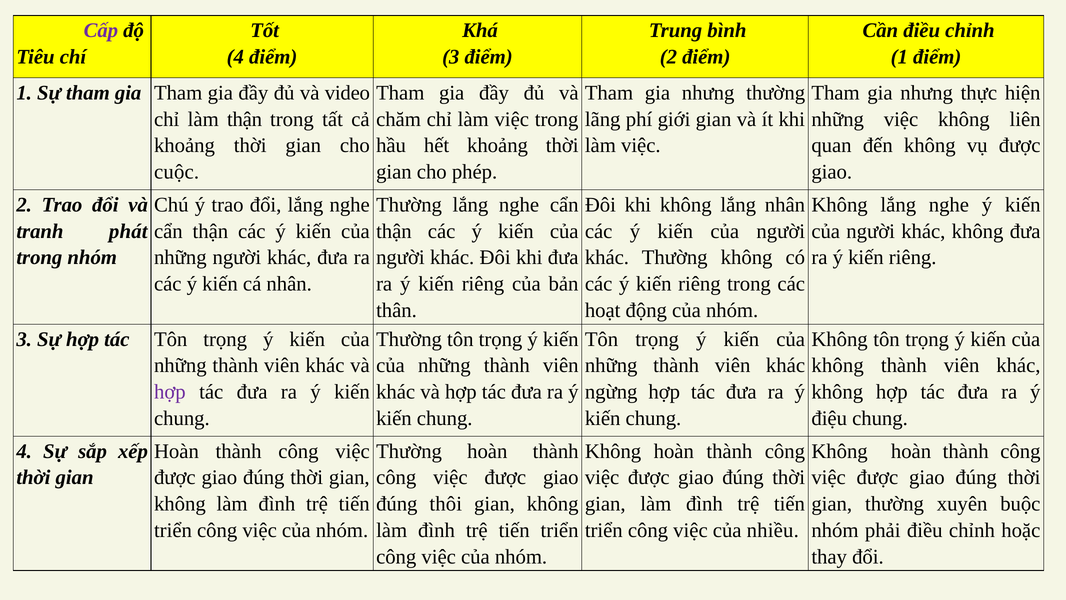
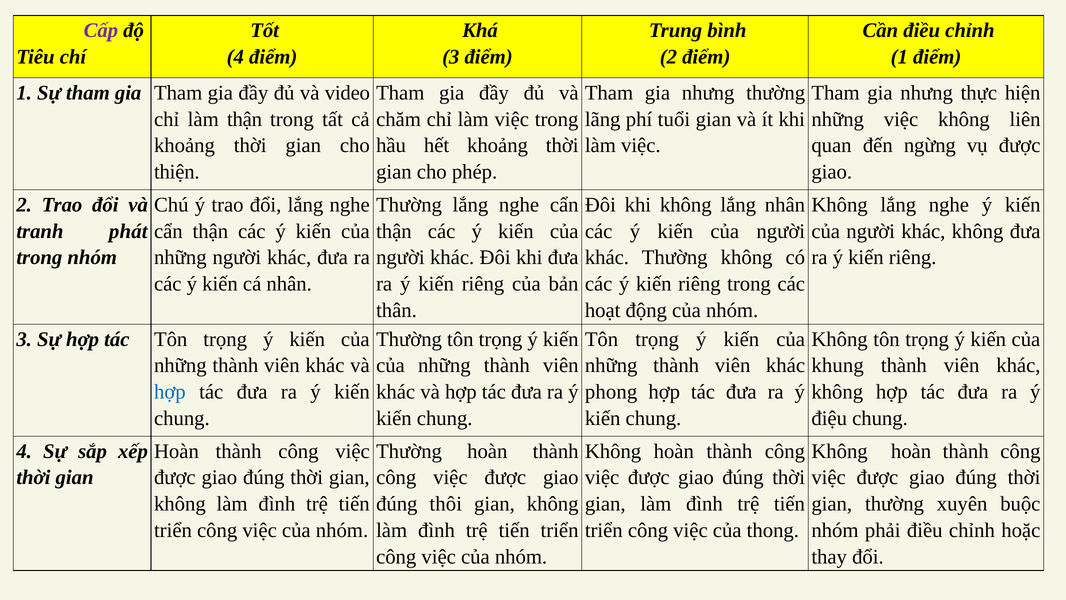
giới: giới -> tuổi (674, 119)
đến không: không -> ngừng (930, 146)
cuộc: cuộc -> thiện (177, 172)
không: không -> khung (838, 365)
hợp colour: purple -> blue (170, 392)
ngừng: ngừng -> phong (611, 392)
nhiều: nhiều -> thong (773, 530)
